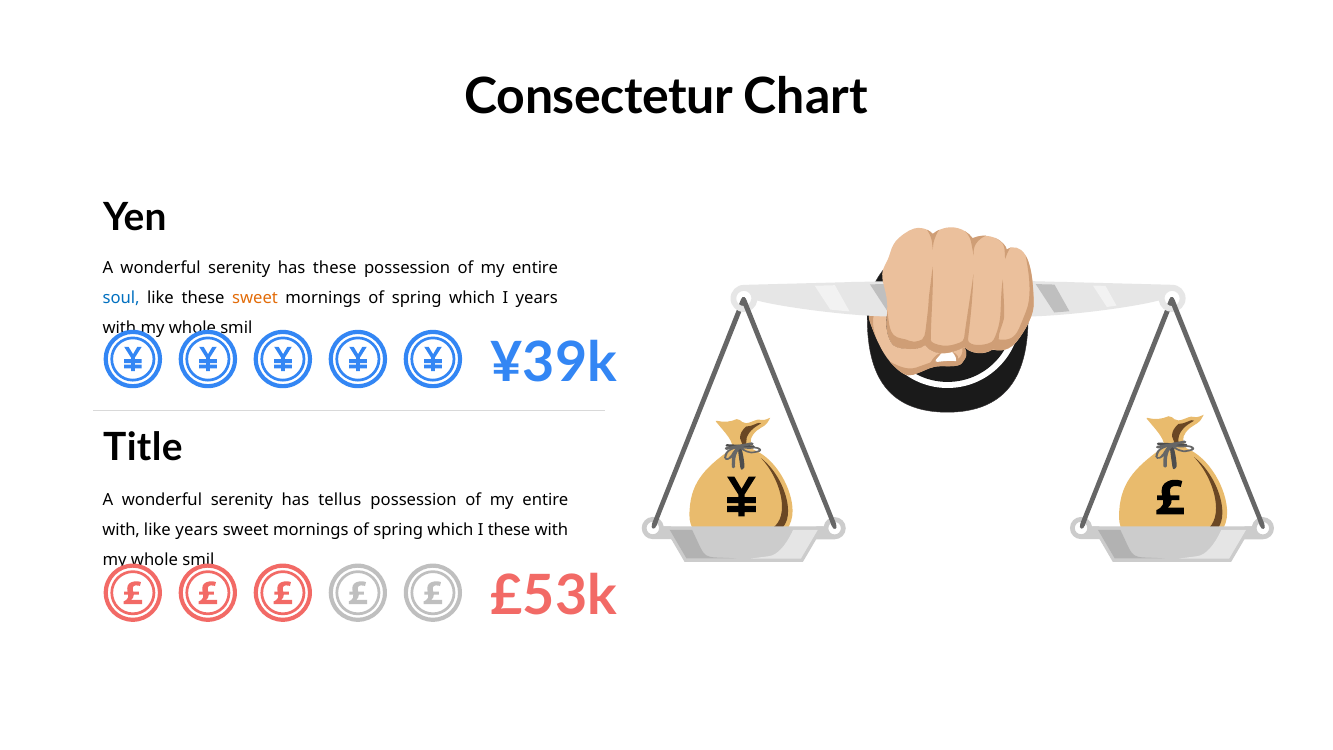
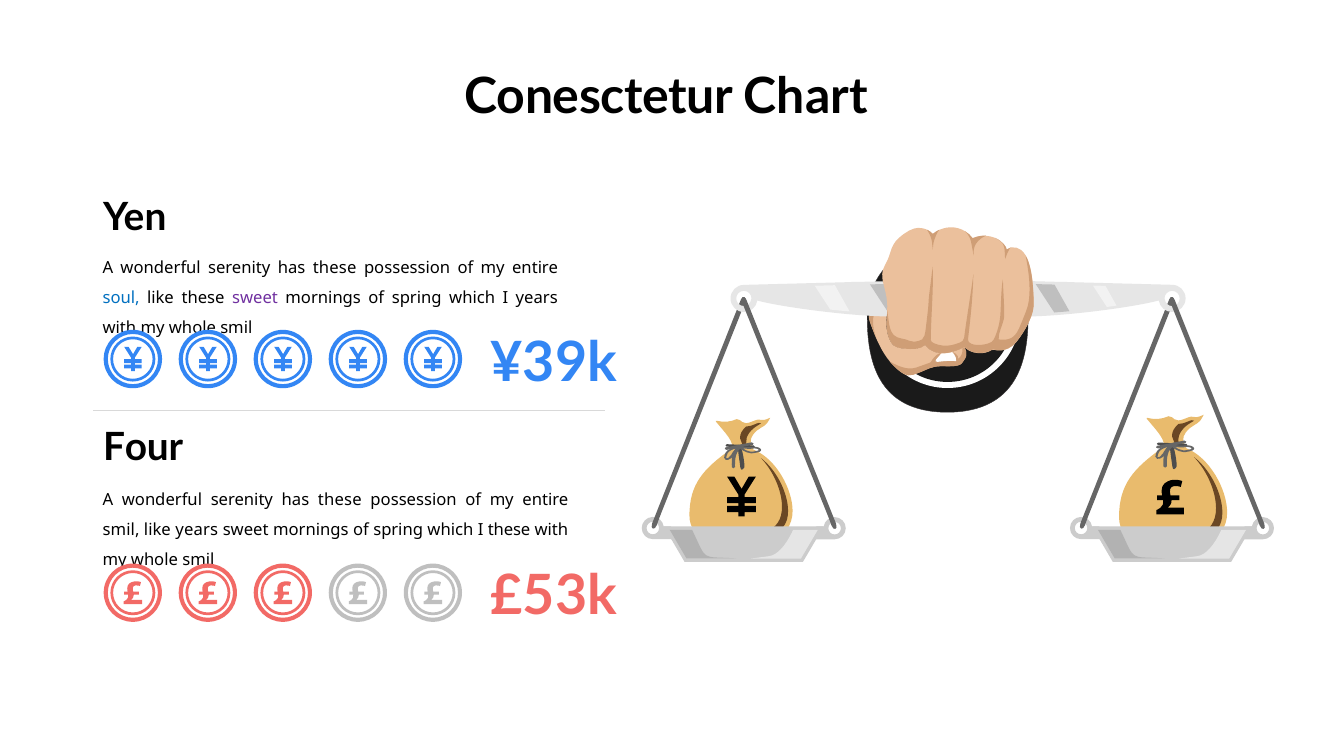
Consectetur: Consectetur -> Conesctetur (599, 97)
sweet colour: orange -> purple (255, 298)
Title: Title -> Four (143, 448)
tellus: tellus -> these (340, 500)
with: with -> smil (121, 530)
